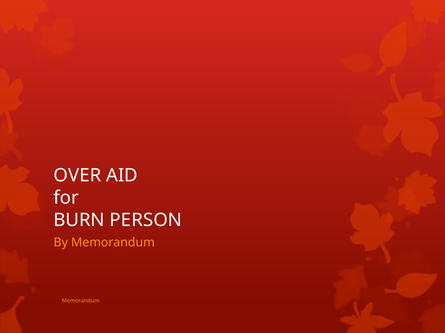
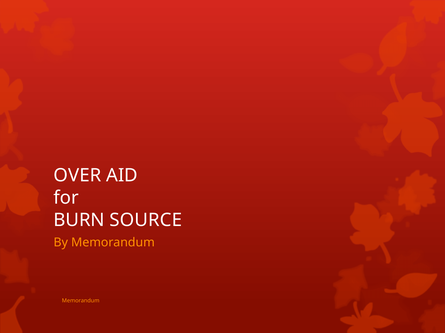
PERSON: PERSON -> SOURCE (146, 220)
